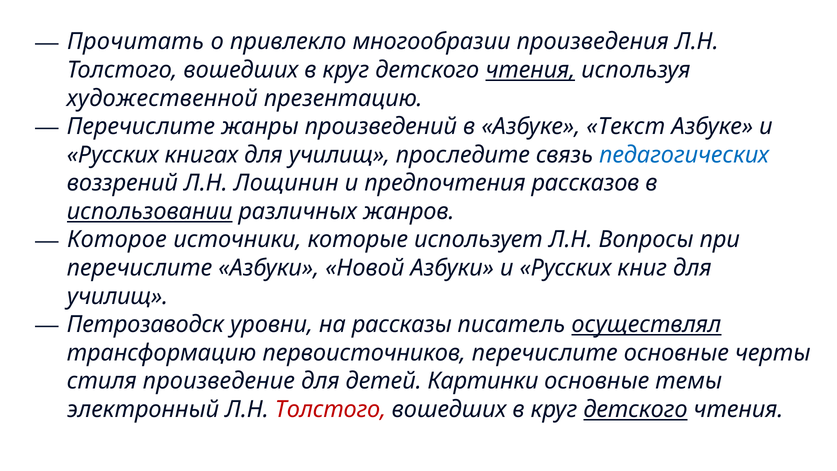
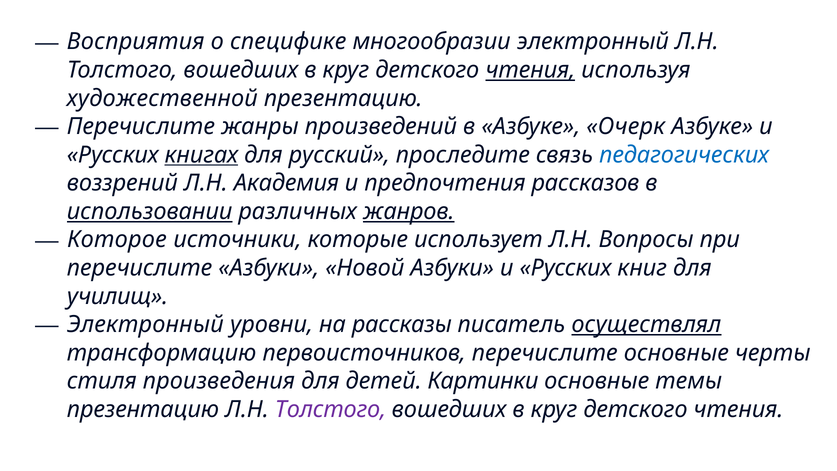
Прочитать: Прочитать -> Восприятия (136, 42)
привлекло: привлекло -> специфике (288, 42)
многообразии произведения: произведения -> электронный (593, 42)
Текст: Текст -> Очерк (626, 127)
книгах underline: none -> present (201, 155)
училищ: училищ -> русский (339, 155)
Лощинин: Лощинин -> Академия (286, 183)
жанров underline: none -> present (409, 211)
Петрозаводск: Петрозаводск -> Электронный (145, 324)
произведение: произведение -> произведения (219, 381)
электронный: электронный -> презентацию (143, 409)
Толстого colour: red -> purple (330, 409)
детского underline: present -> none (636, 409)
